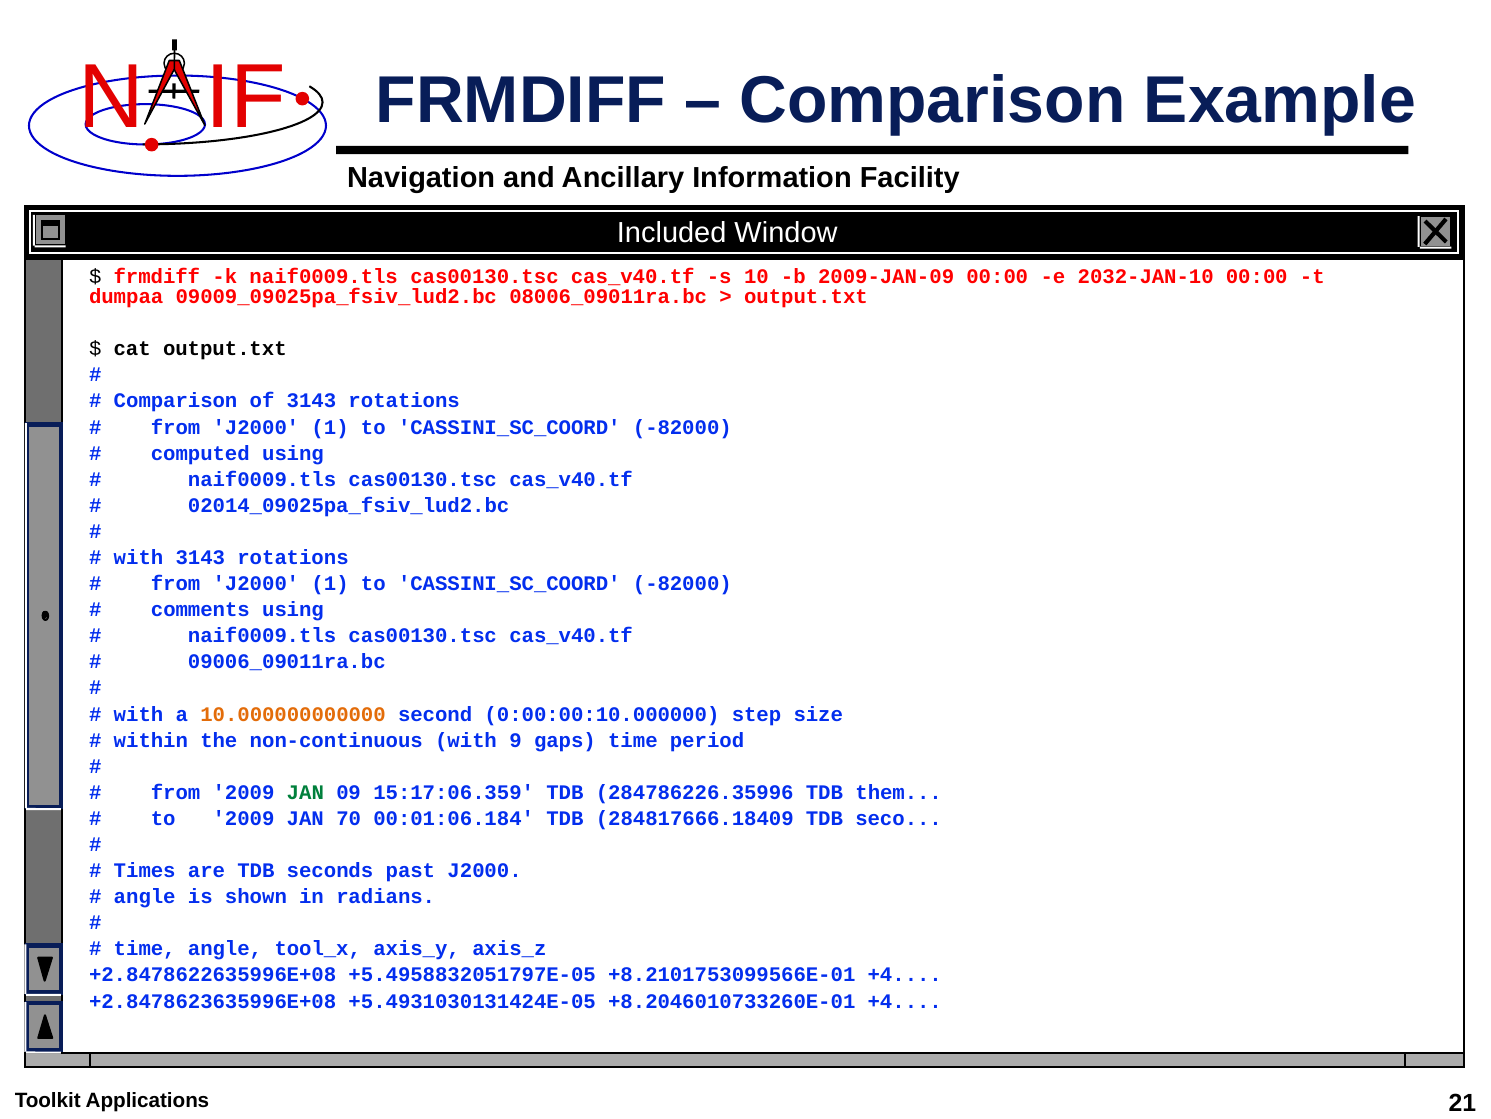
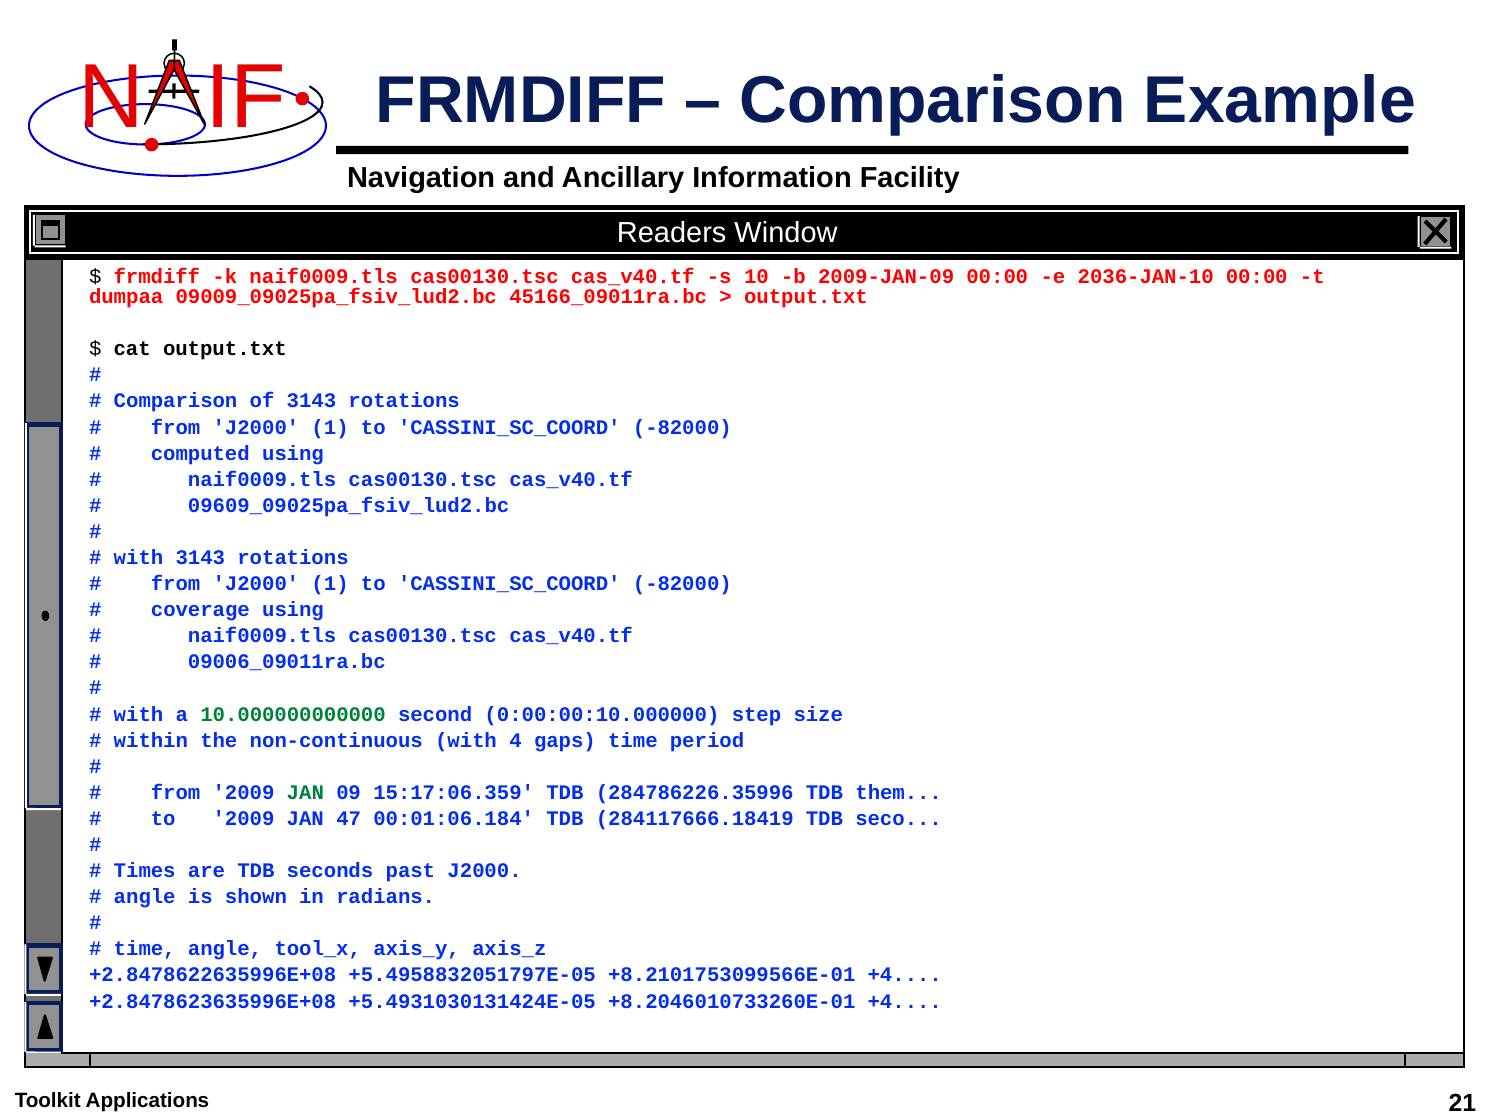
Included: Included -> Readers (672, 233)
2032-JAN-10: 2032-JAN-10 -> 2036-JAN-10 (1146, 277)
08006_09011ra.bc: 08006_09011ra.bc -> 45166_09011ra.bc (608, 297)
02014_09025pa_fsiv_lud2.bc: 02014_09025pa_fsiv_lud2.bc -> 09609_09025pa_fsiv_lud2.bc (349, 505)
comments: comments -> coverage (200, 610)
10.000000000000 colour: orange -> green (293, 714)
9: 9 -> 4 (515, 740)
70: 70 -> 47 (349, 818)
284817666.18409: 284817666.18409 -> 284117666.18419 (695, 818)
